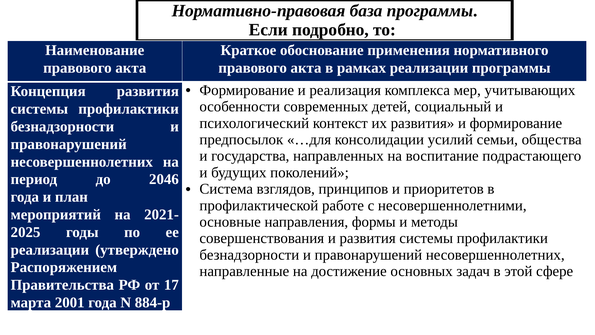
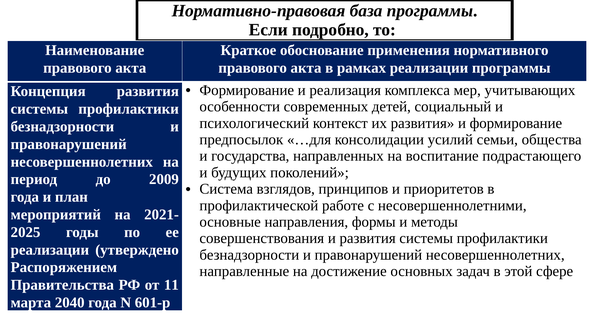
2046: 2046 -> 2009 (164, 179)
17: 17 -> 11 (171, 285)
2001: 2001 -> 2040 (70, 302)
884-р: 884-р -> 601-р (153, 302)
